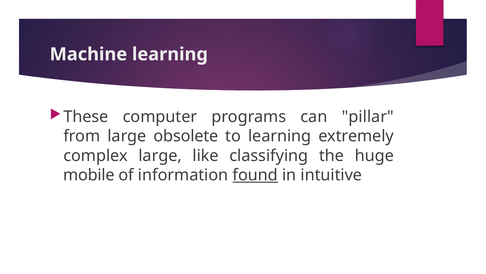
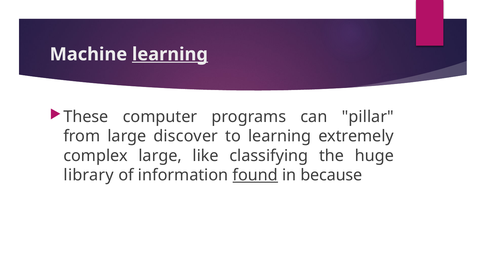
learning underline: none -> present (170, 54)
obsolete: obsolete -> discover (186, 136)
mobile: mobile -> library (89, 175)
intuitive: intuitive -> because (331, 175)
